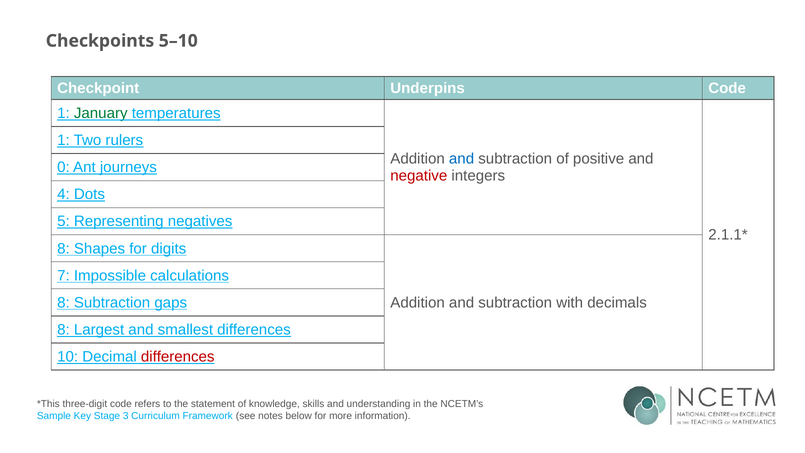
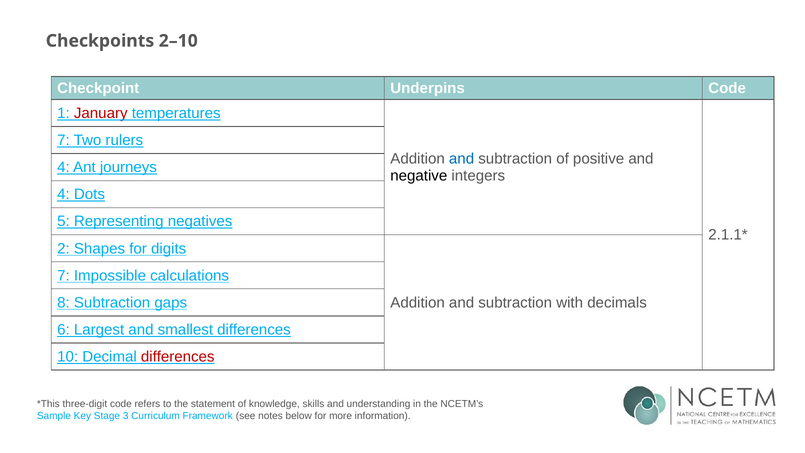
5–10: 5–10 -> 2–10 (178, 41)
January colour: green -> red (101, 113)
1: 1 -> 7 (63, 140)
0: 0 -> 4 (63, 167)
negative colour: red -> black (419, 176)
8: 8 -> 2 (63, 248)
8: 8 -> 6 (63, 330)
